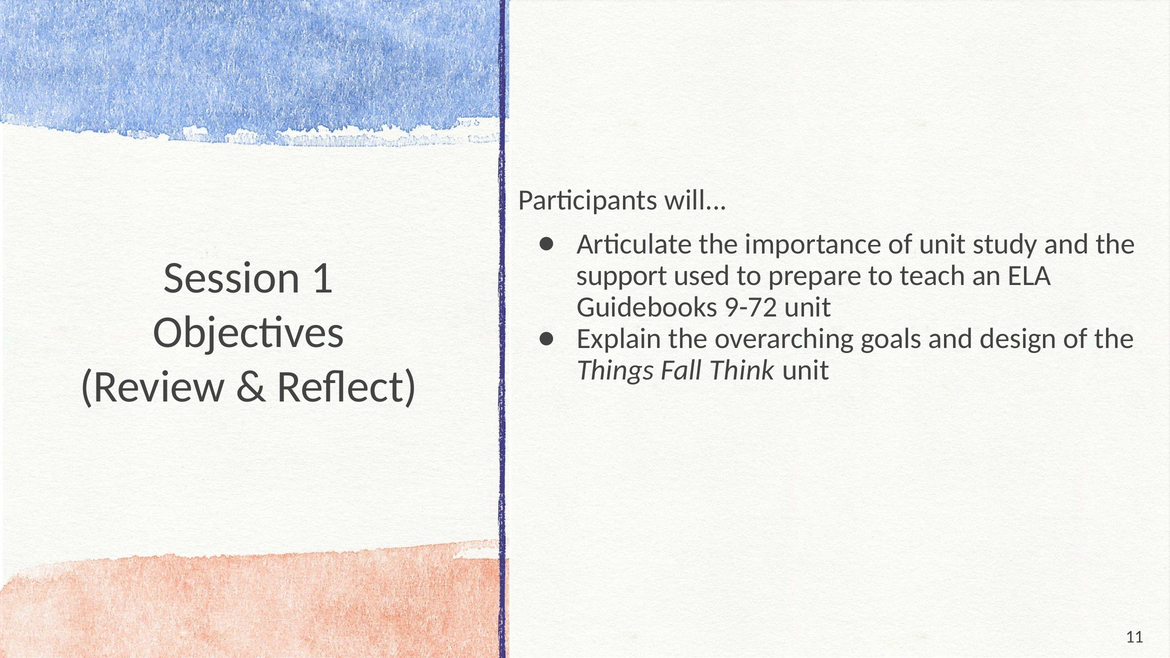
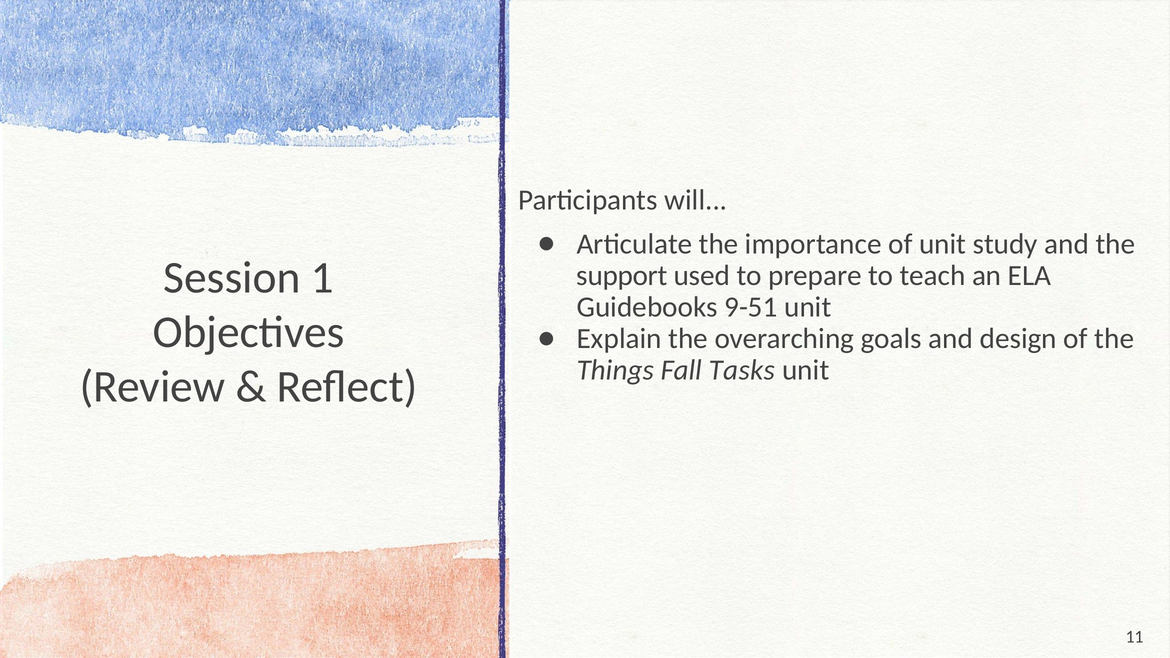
9-72: 9-72 -> 9-51 (751, 307)
Think: Think -> Tasks (742, 370)
